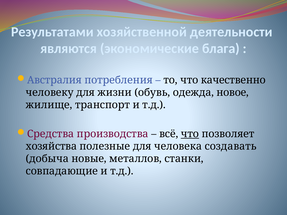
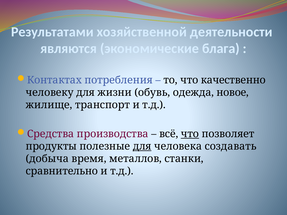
Австралия: Австралия -> Контактах (54, 80)
хозяйства: хозяйства -> продукты (51, 146)
для underline: none -> present (142, 146)
новые: новые -> время (89, 159)
совпадающие: совпадающие -> сравнительно (62, 171)
